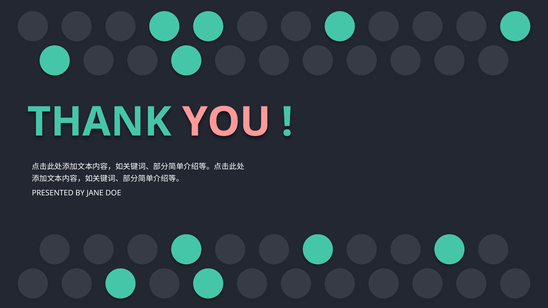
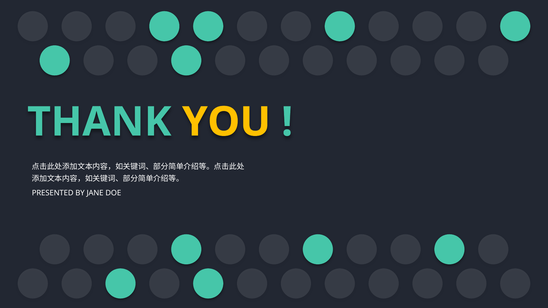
YOU colour: pink -> yellow (226, 122)
